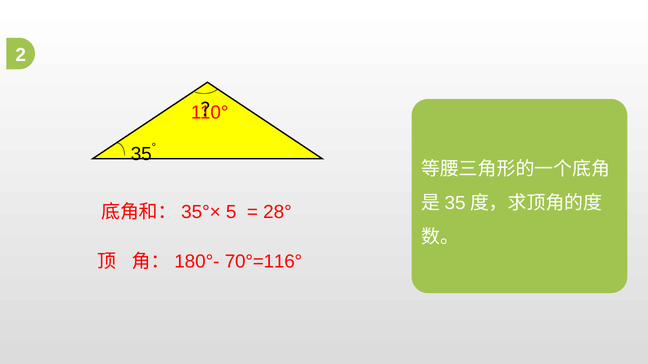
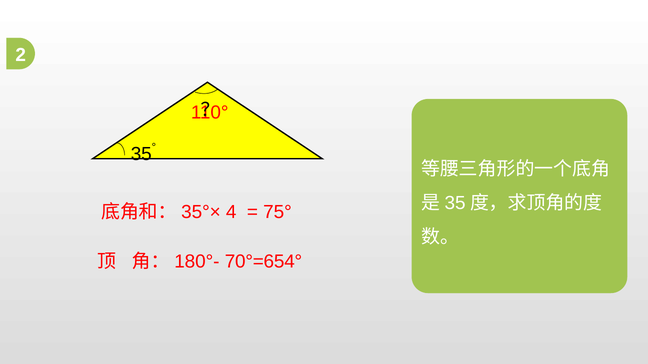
5: 5 -> 4 (231, 212)
28°: 28° -> 75° (277, 212)
70°=116°: 70°=116° -> 70°=654° (263, 262)
